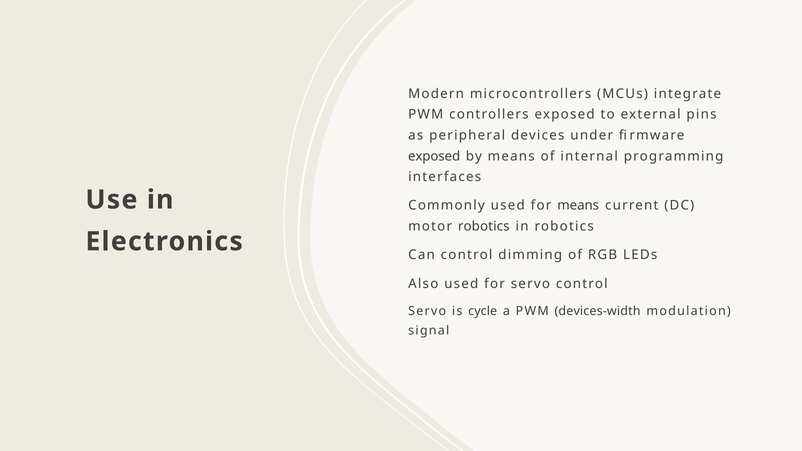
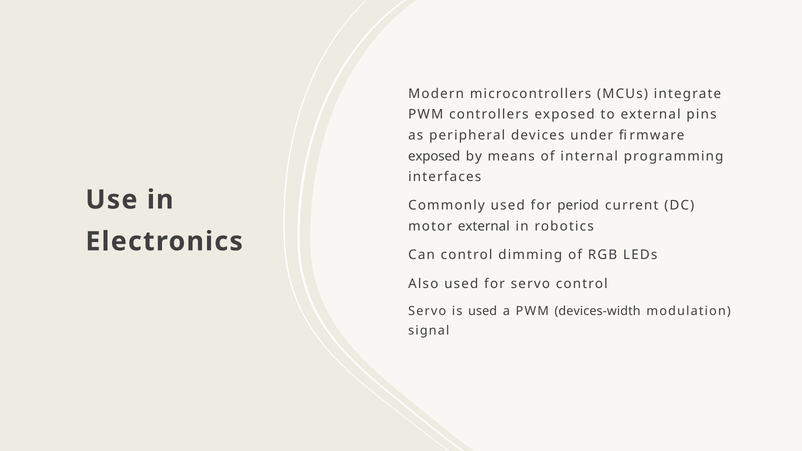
for means: means -> period (578, 206)
motor robotics: robotics -> external (484, 226)
is cycle: cycle -> used (483, 311)
